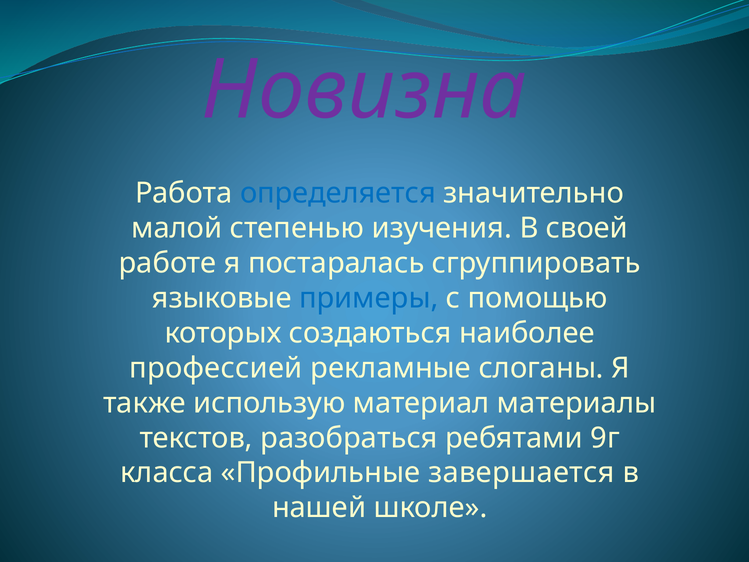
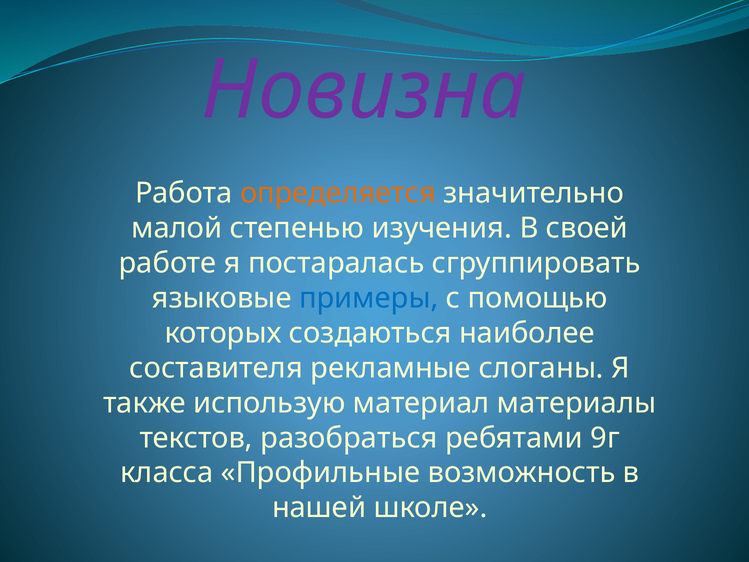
определяется colour: blue -> orange (338, 193)
профессией: профессией -> составителя (216, 368)
завершается: завершается -> возможность (522, 473)
